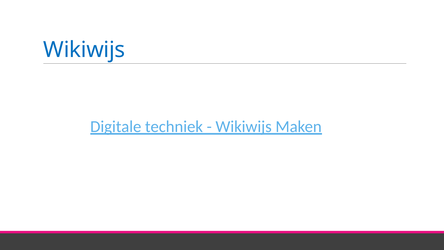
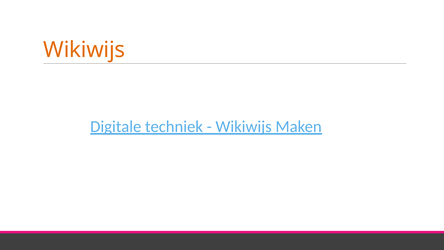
Wikiwijs colour: blue -> orange (84, 50)
